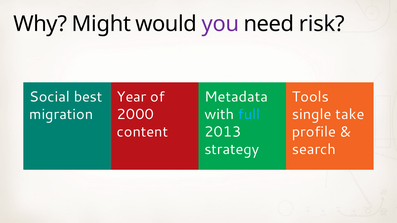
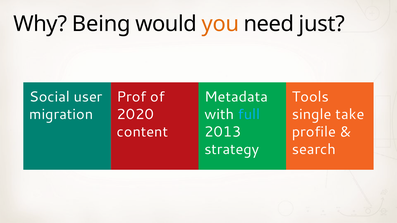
Might: Might -> Being (101, 24)
you colour: purple -> orange (220, 24)
risk: risk -> just (322, 24)
best: best -> user (88, 97)
Year: Year -> Prof (131, 97)
2000: 2000 -> 2020 (135, 114)
